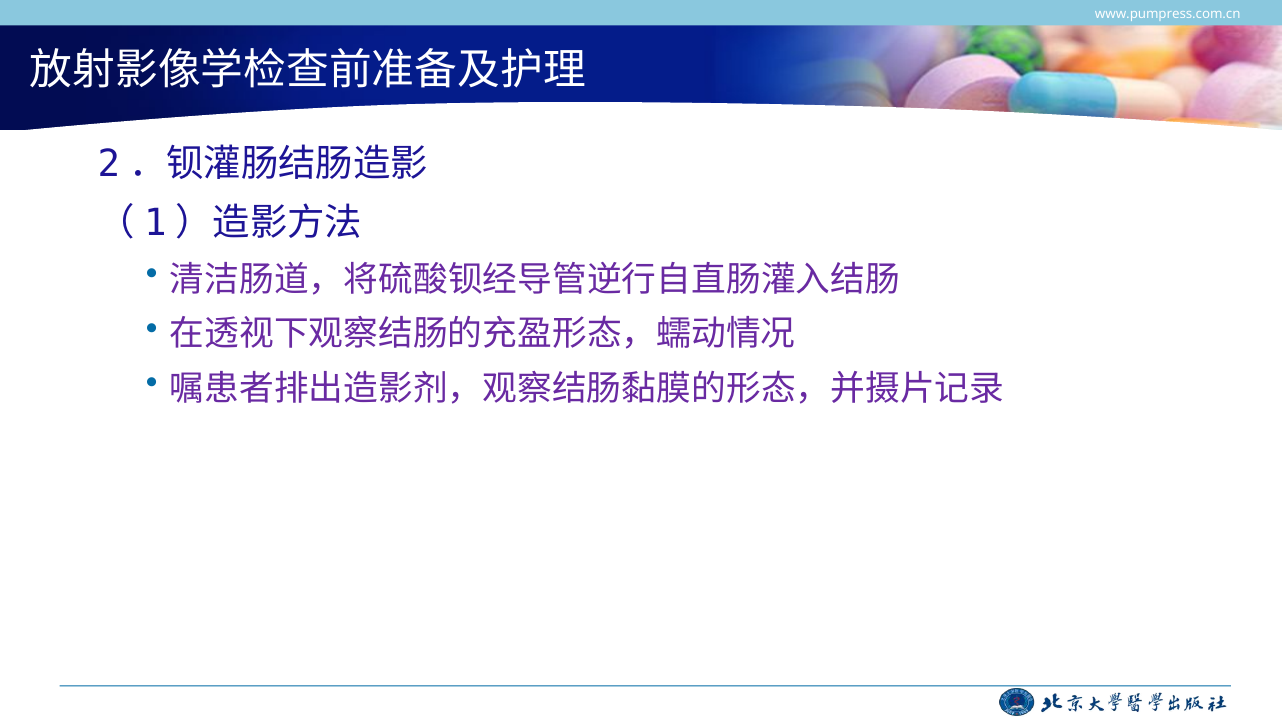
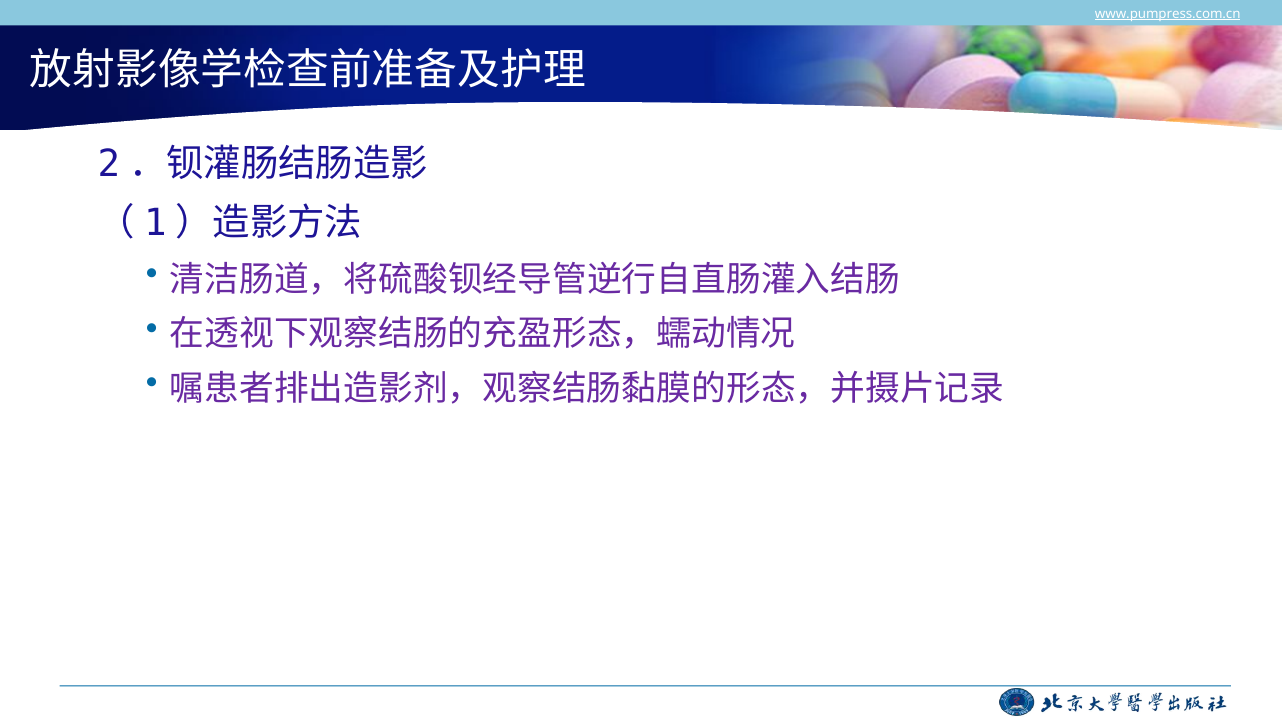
www.pumpress.com.cn underline: none -> present (1168, 14)
